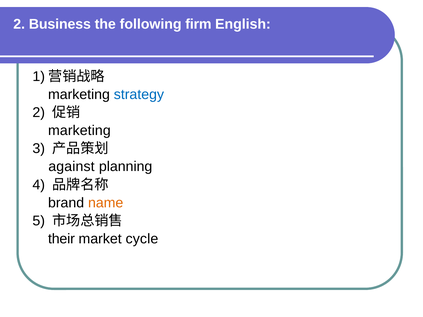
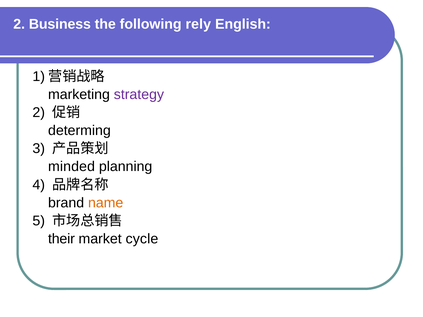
firm: firm -> rely (198, 24)
strategy colour: blue -> purple (139, 95)
marketing: marketing -> determing (79, 131)
against: against -> minded (72, 167)
